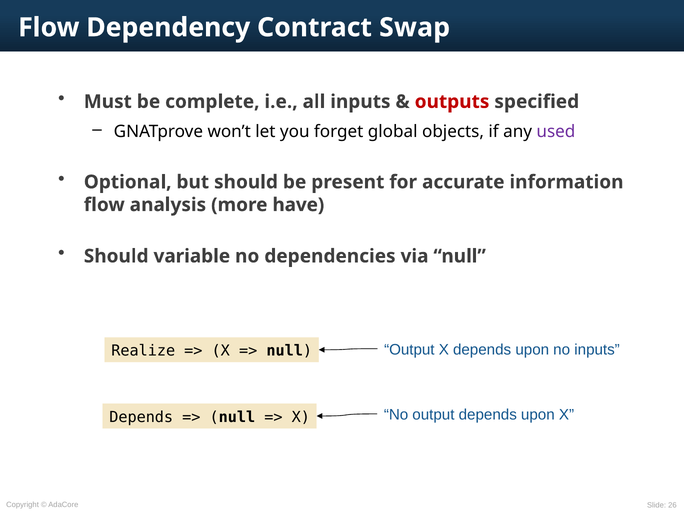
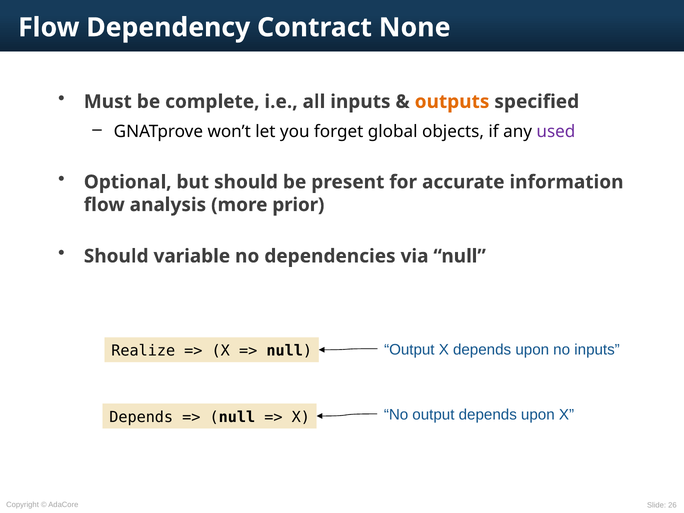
Swap: Swap -> None (415, 27)
outputs colour: red -> orange (452, 102)
have: have -> prior (298, 205)
